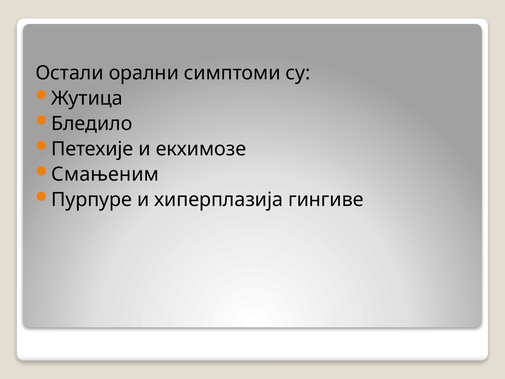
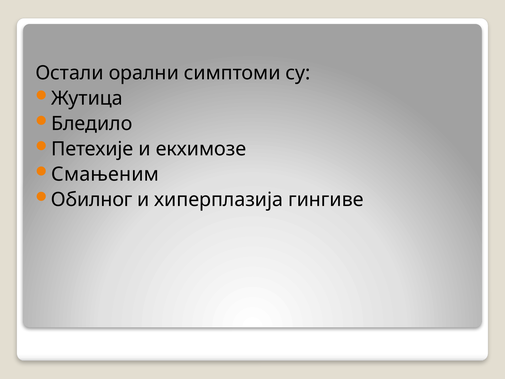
Пурпуре: Пурпуре -> Обилног (92, 200)
